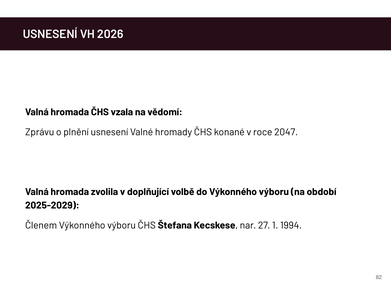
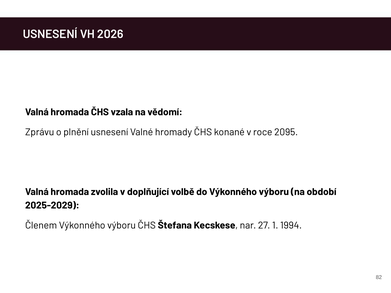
2047: 2047 -> 2095 (286, 132)
